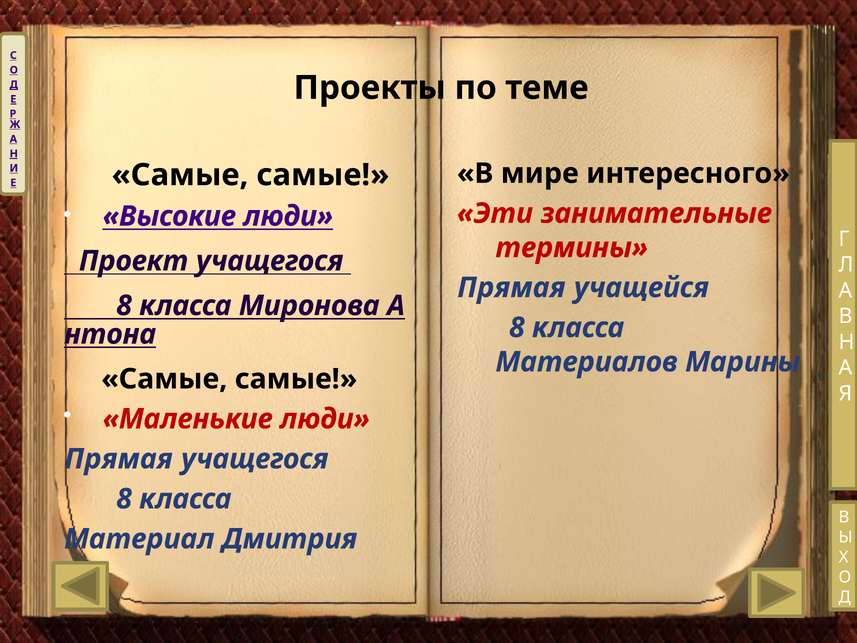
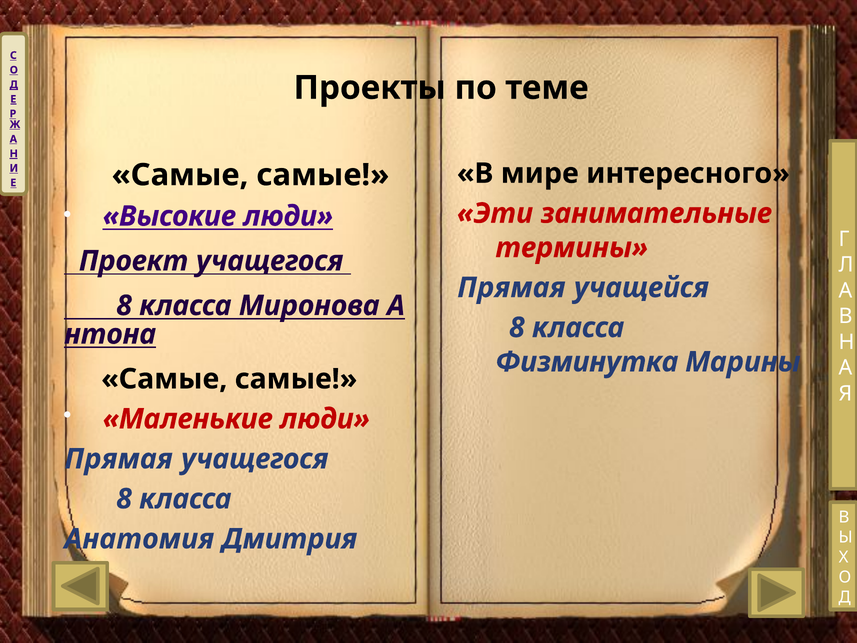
Материалов: Материалов -> Физминутка (587, 362)
Материал: Материал -> Анатомия (139, 539)
